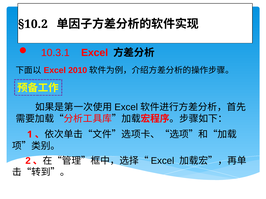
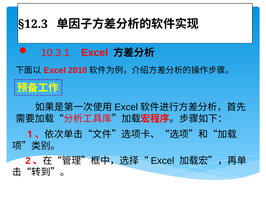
§10.2: §10.2 -> §12.3 (33, 24)
